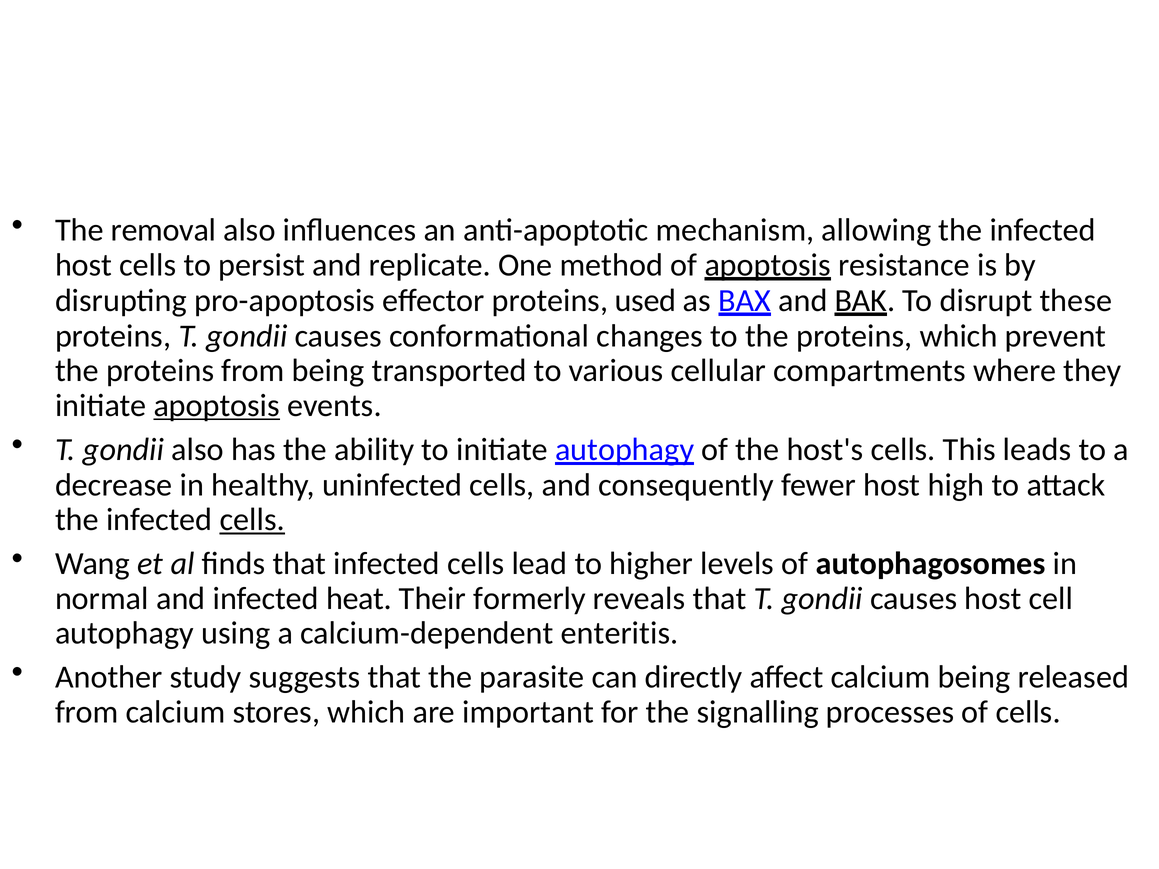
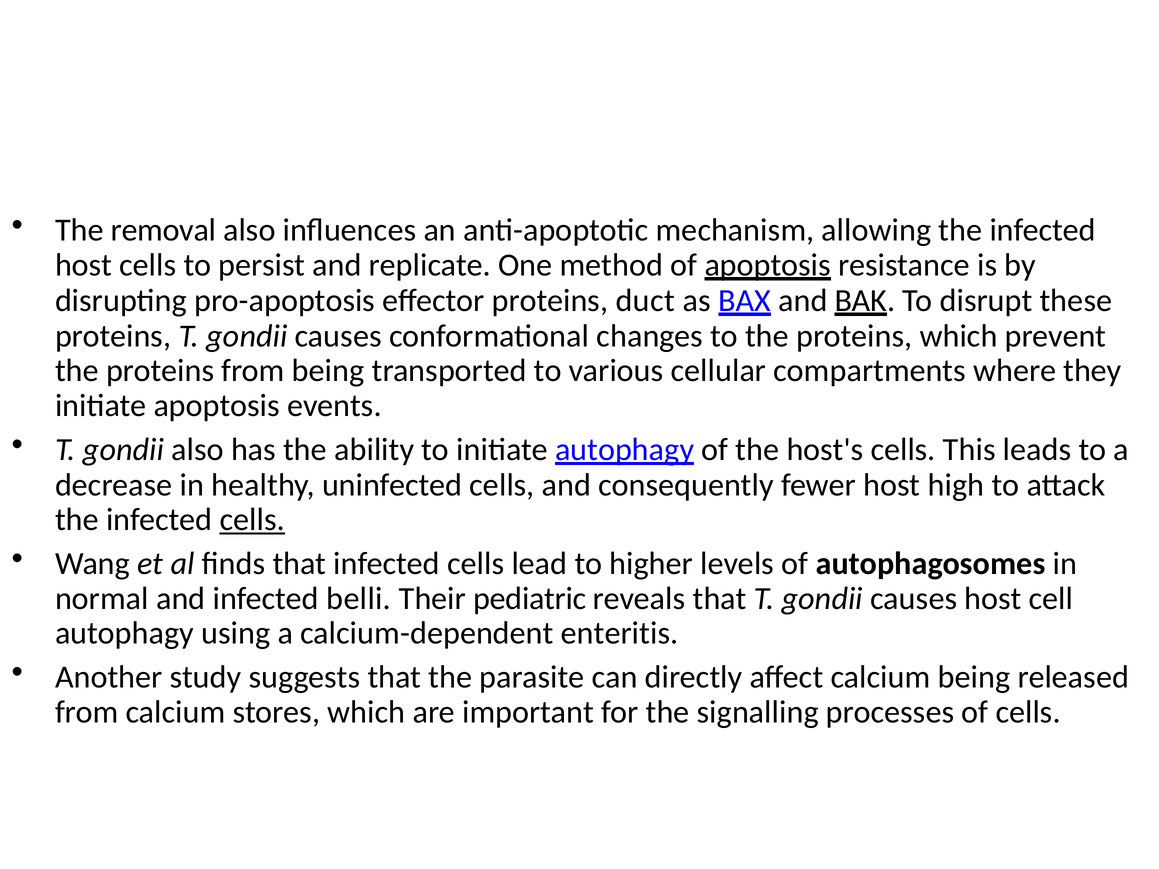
used: used -> duct (645, 300)
apoptosis underline: present -> none (217, 406)
heat: heat -> belli (359, 599)
formerly: formerly -> pediatric (530, 599)
